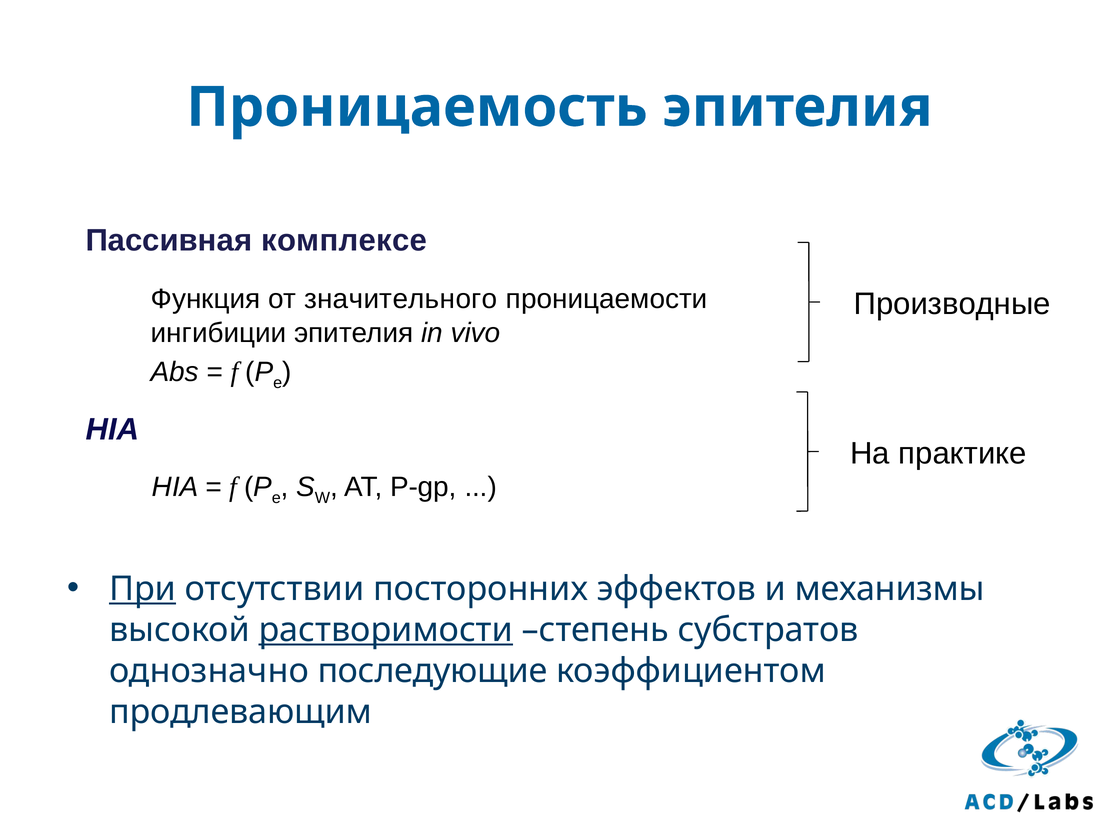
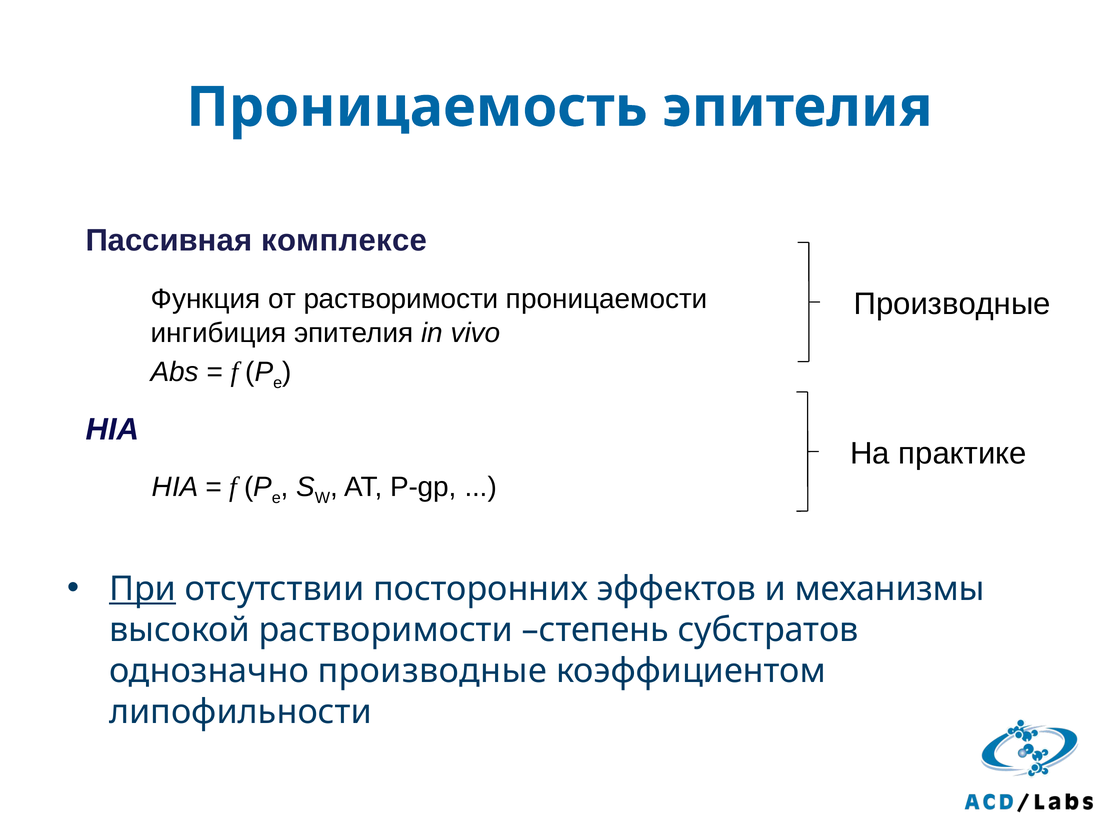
от значительного: значительного -> растворимости (401, 299)
ингибиции: ингибиции -> ингибиция (219, 333)
растворимости underline: present -> none (386, 630)
однозначно последующие: последующие -> производные (432, 671)
продлевающим: продлевающим -> липофильности (241, 712)
